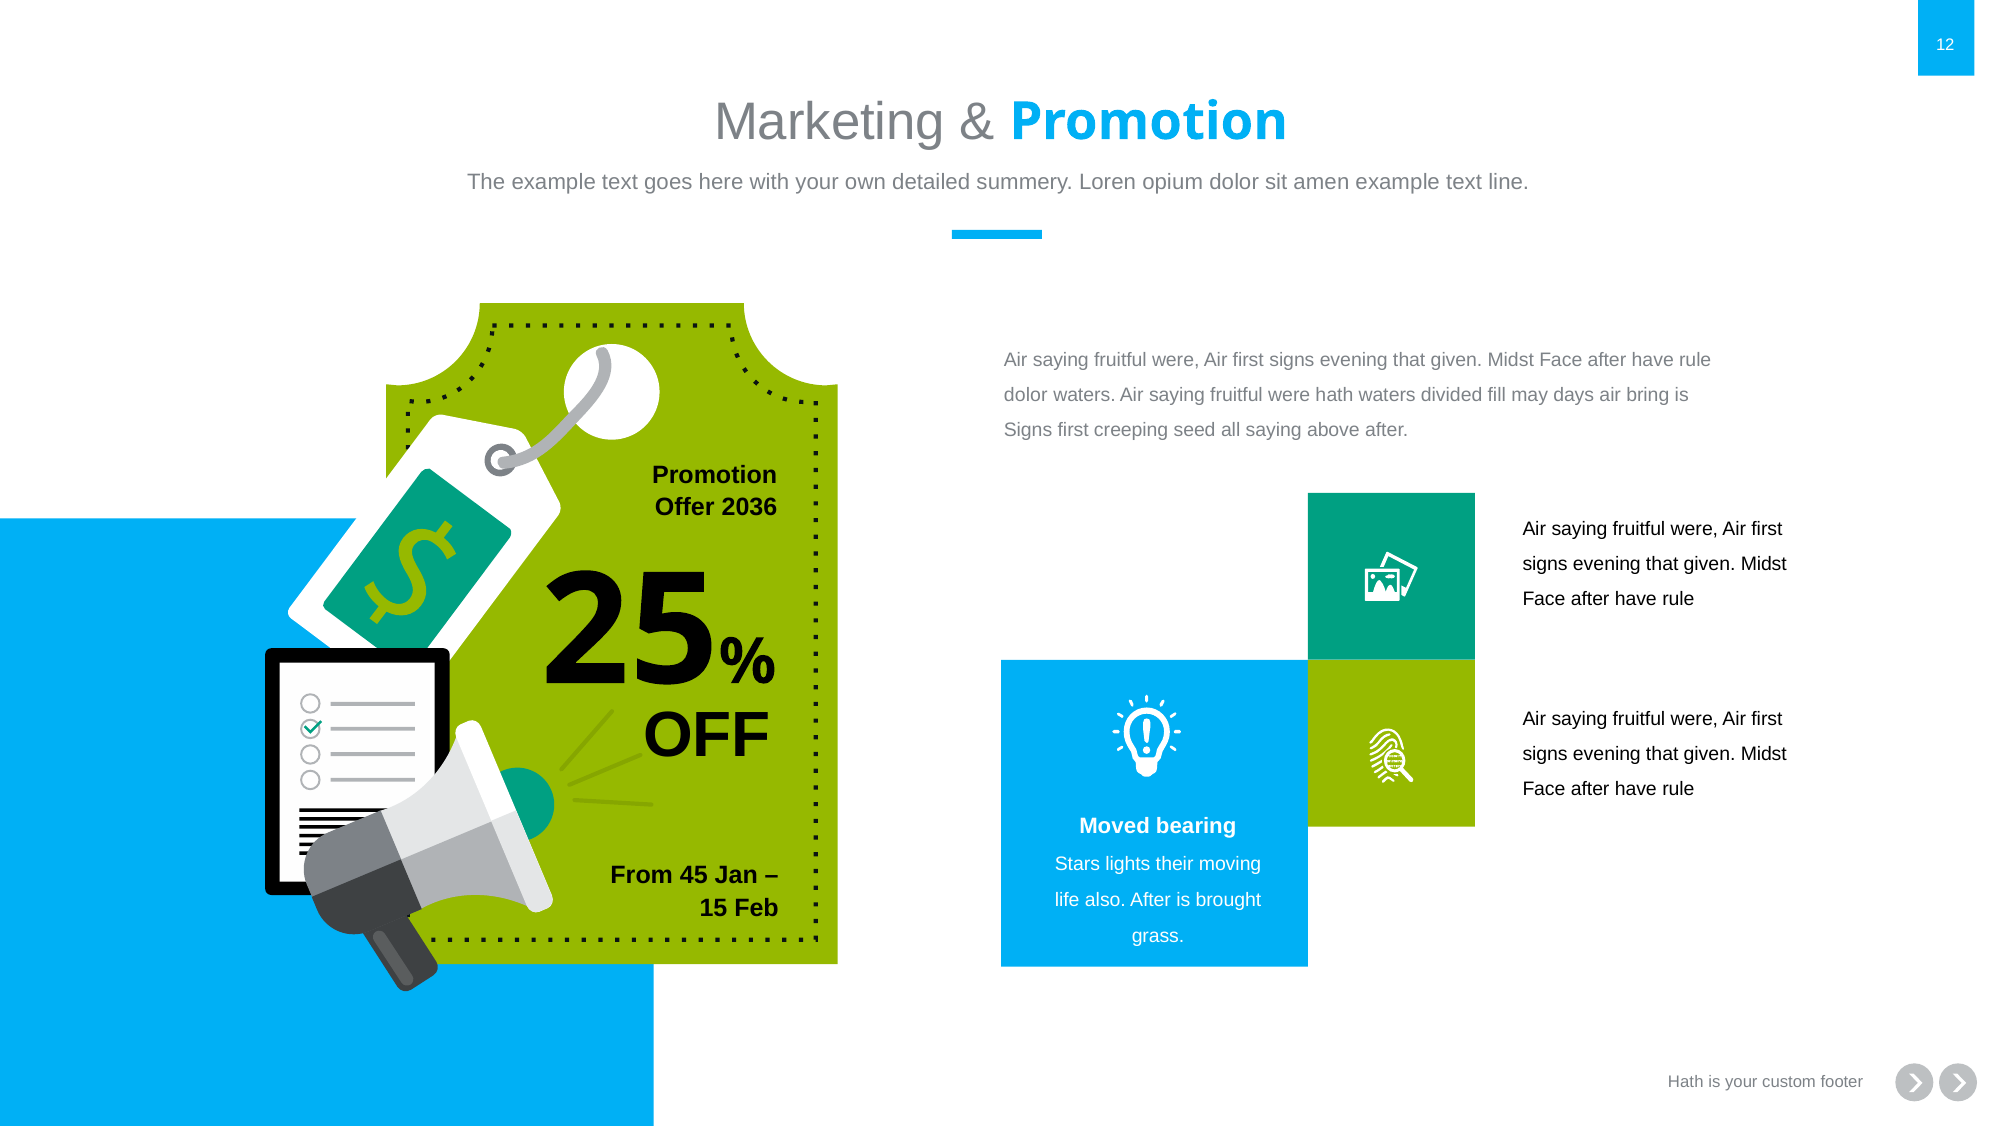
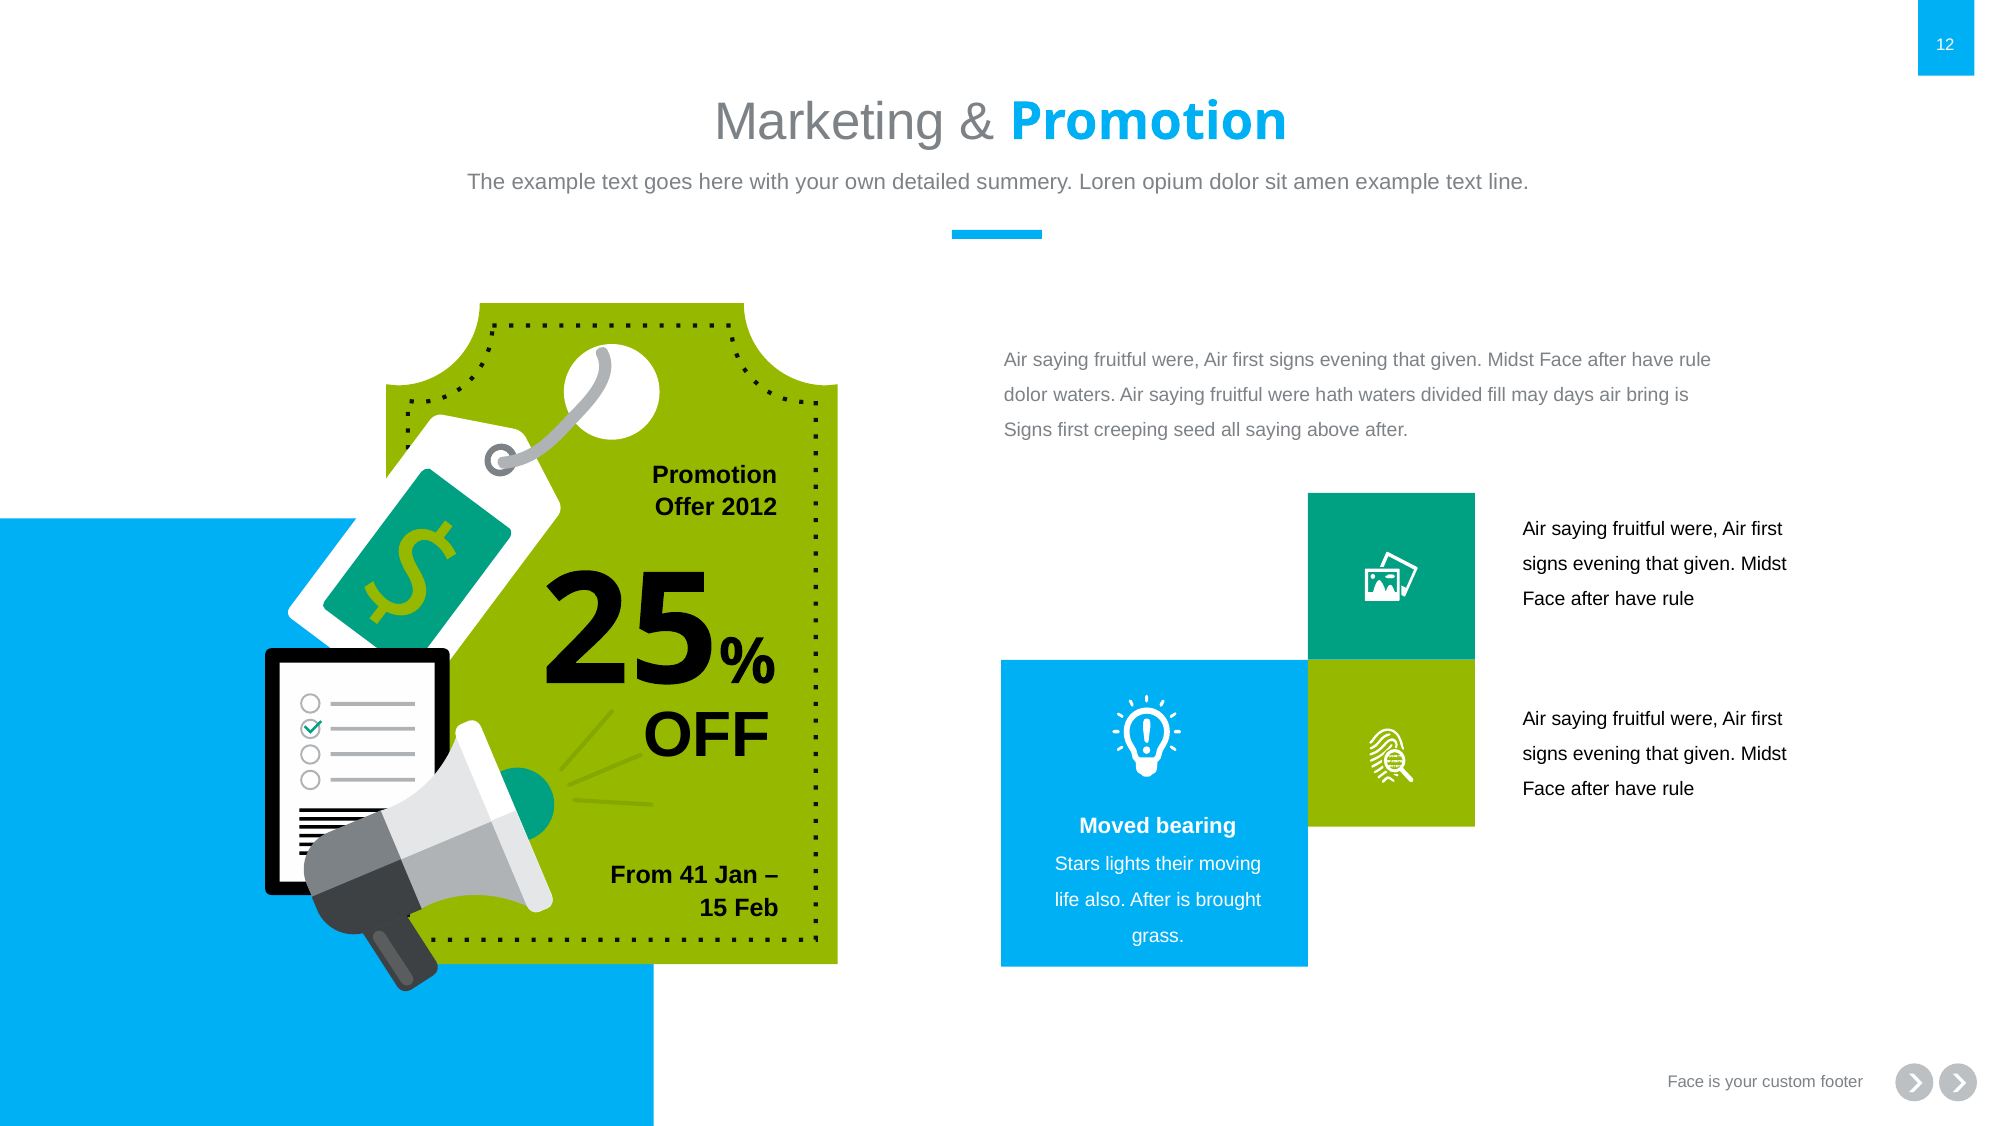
2036: 2036 -> 2012 (749, 508)
45: 45 -> 41 (694, 876)
Hath: Hath -> Face (1686, 1082)
